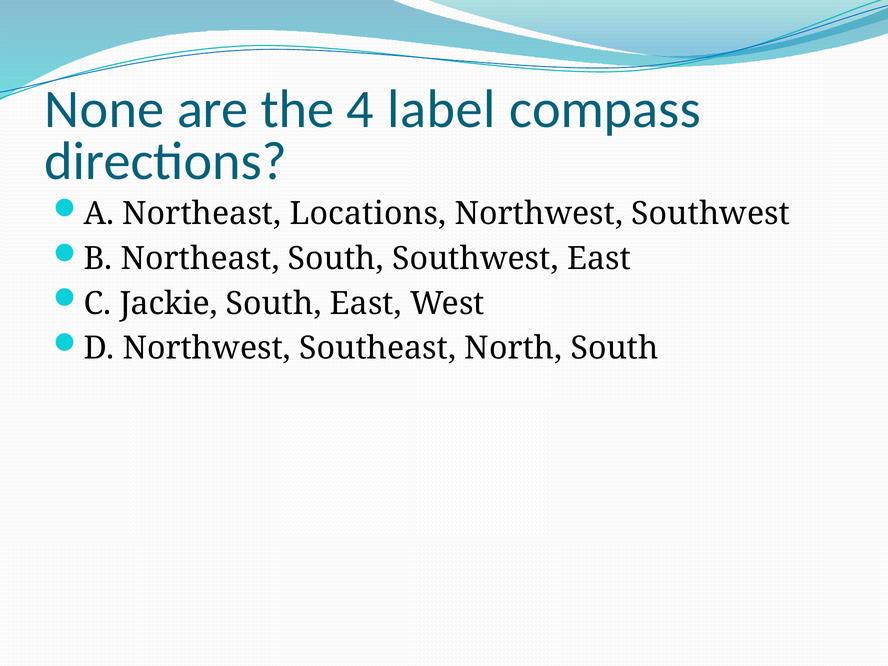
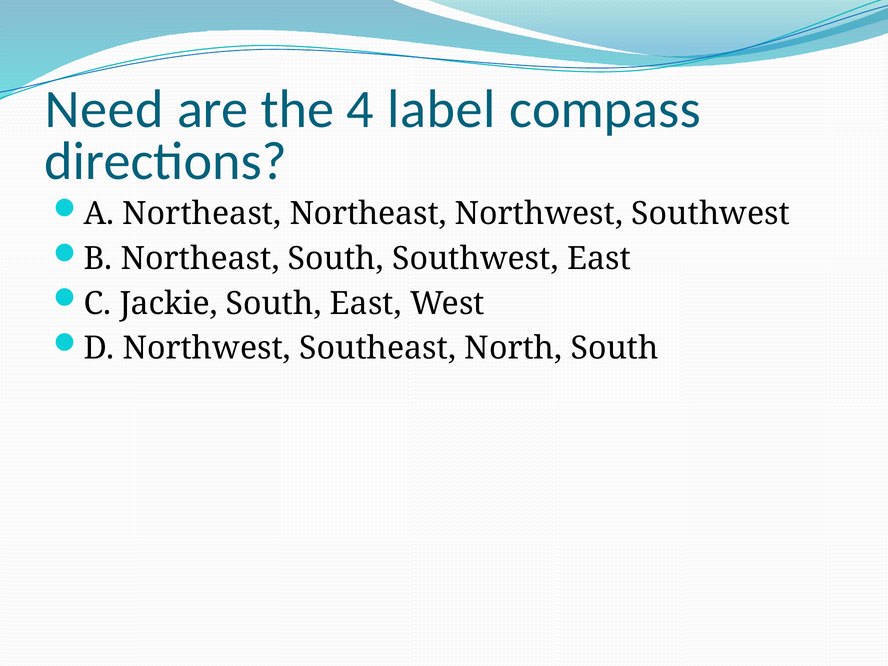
None: None -> Need (104, 109)
Northeast Locations: Locations -> Northeast (368, 214)
